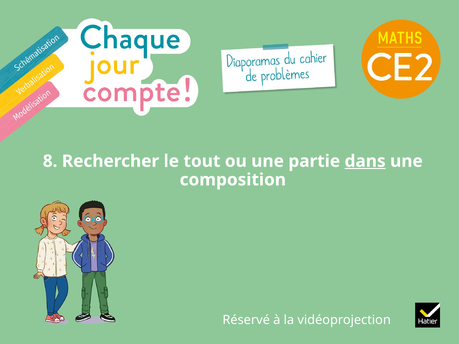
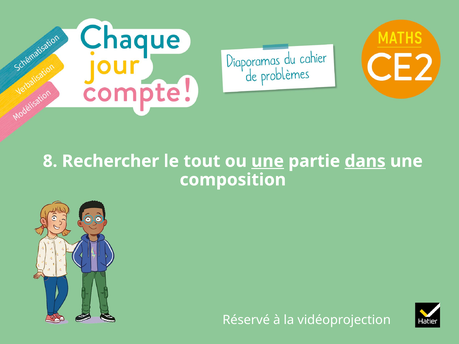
une underline: none -> present (268, 161)
